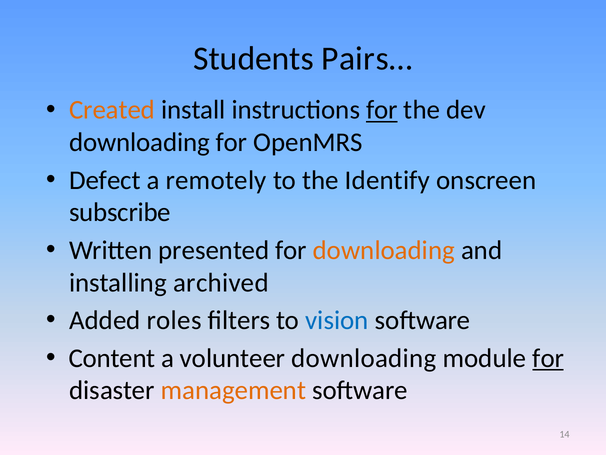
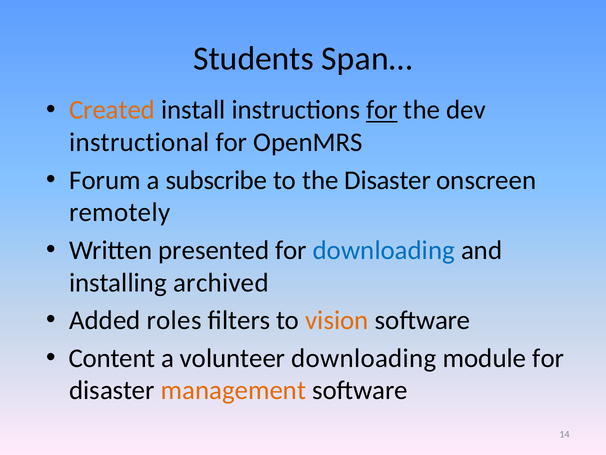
Pairs…: Pairs… -> Span… (367, 58)
downloading: downloading -> instructional (139, 142)
Defect: Defect -> Forum (105, 180)
remotely: remotely -> subscribe (216, 180)
the Identify: Identify -> Disaster (388, 180)
subscribe: subscribe -> remotely (120, 212)
downloading colour: orange -> blue (384, 250)
vision colour: blue -> orange (337, 320)
for underline: present -> none (548, 358)
